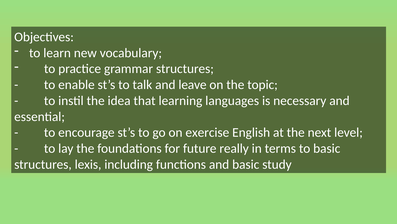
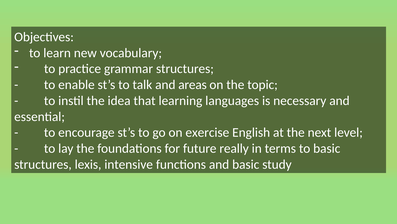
leave: leave -> areas (193, 85)
including: including -> intensive (129, 164)
